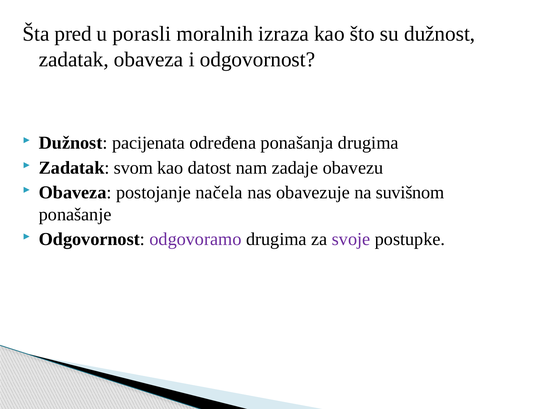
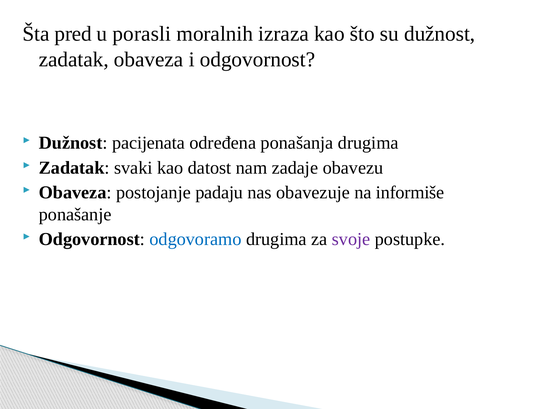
svom: svom -> svaki (133, 168)
načela: načela -> padaju (219, 193)
suvišnom: suvišnom -> informiše (410, 193)
odgovoramo colour: purple -> blue (195, 240)
